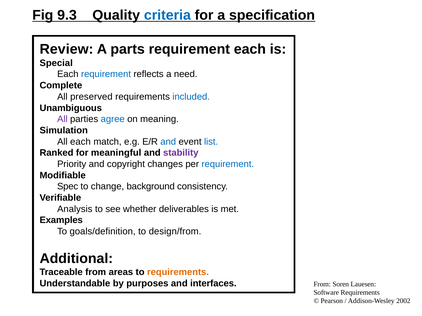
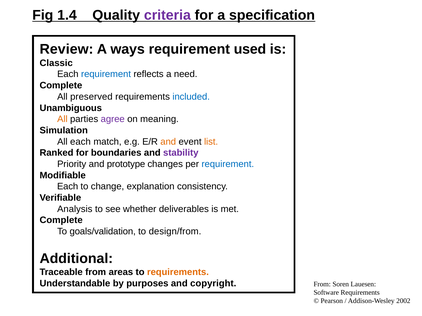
9.3: 9.3 -> 1.4 (67, 15)
criteria colour: blue -> purple (167, 15)
parts: parts -> ways (128, 49)
requirement each: each -> used (250, 49)
Special: Special -> Classic (56, 63)
All colour: purple -> orange (62, 119)
agree colour: blue -> purple (113, 119)
and colour: blue -> orange (168, 142)
list colour: blue -> orange (211, 142)
meaningful: meaningful -> boundaries (116, 153)
copyright: copyright -> prototype (126, 164)
Spec: Spec -> Each (68, 187)
background: background -> explanation (151, 187)
Examples: Examples -> Complete (61, 221)
goals/definition: goals/definition -> goals/validation (103, 232)
interfaces: interfaces -> copyright (213, 284)
